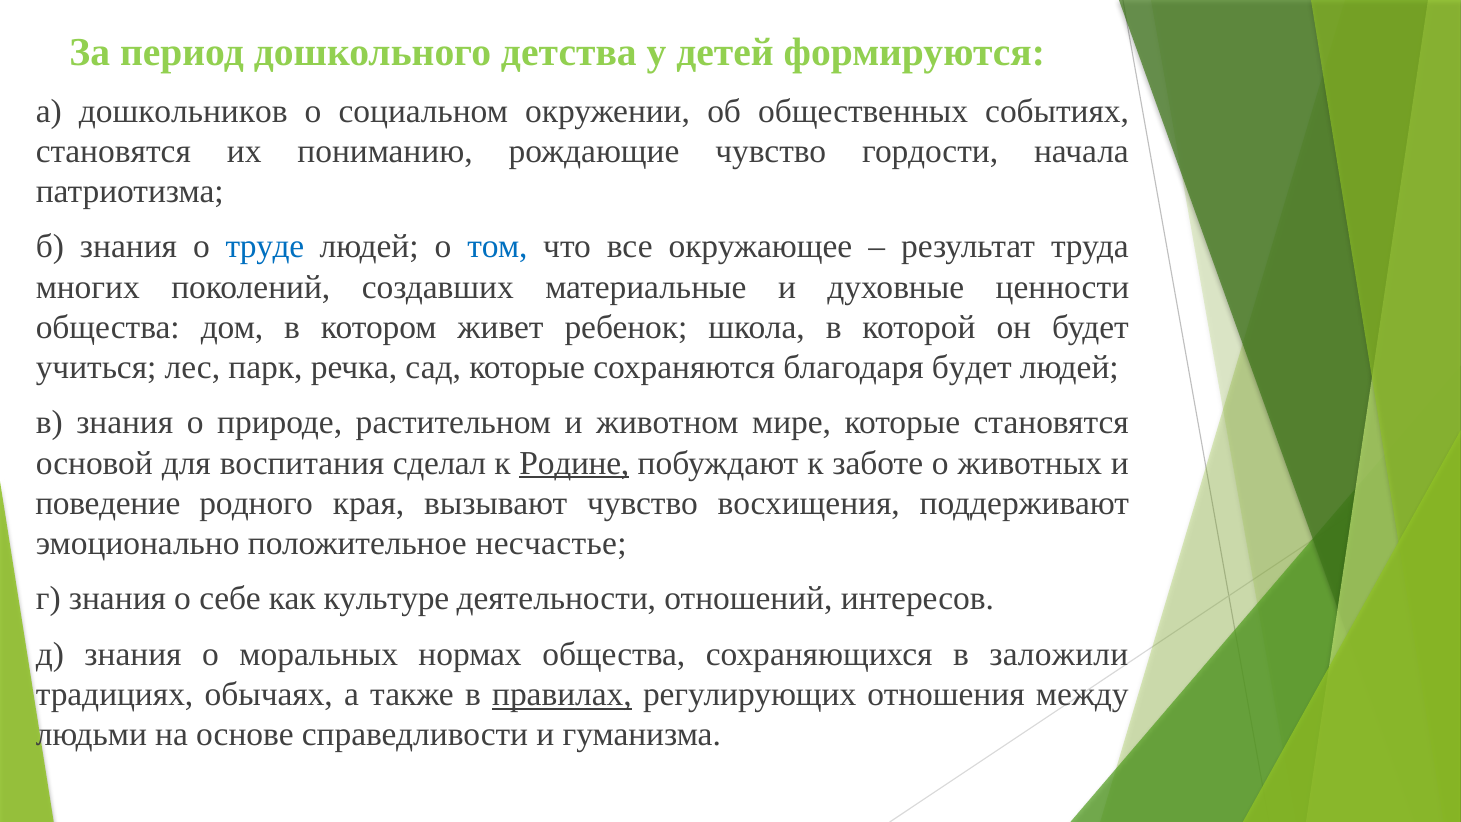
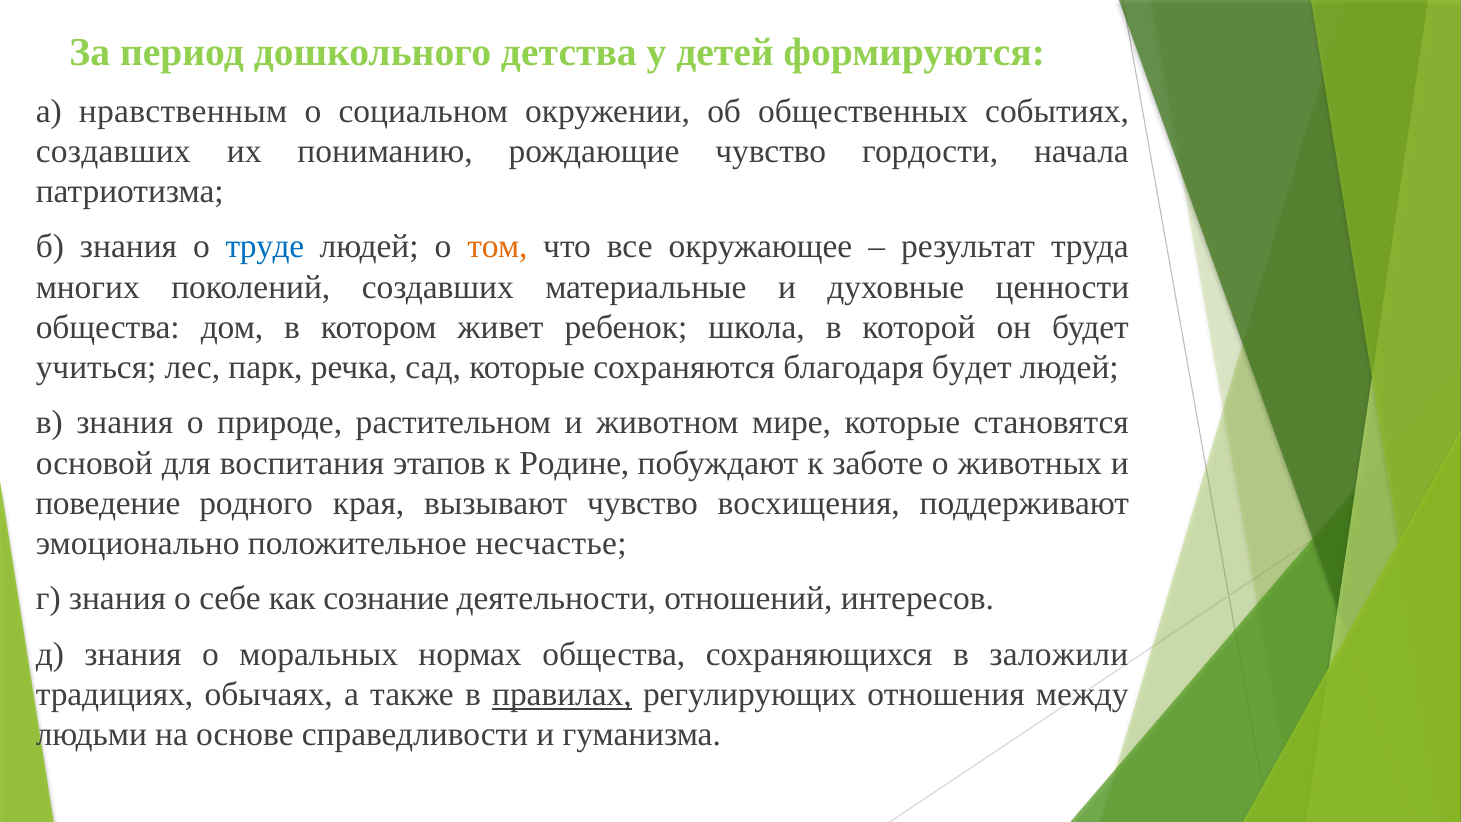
дошкольников: дошкольников -> нравственным (183, 111)
становятся: становятся -> создавших (113, 151)
том colour: blue -> orange (497, 247)
сделал: сделал -> этапов (439, 463)
Родине underline: present -> none (574, 463)
культуре: культуре -> сознание (386, 599)
